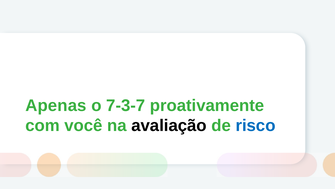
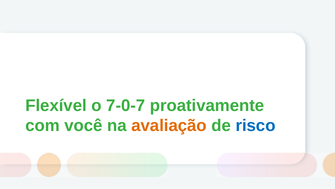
Apenas: Apenas -> Flexível (56, 105)
7-3-7: 7-3-7 -> 7-0-7 (126, 105)
avaliação colour: black -> orange (169, 125)
